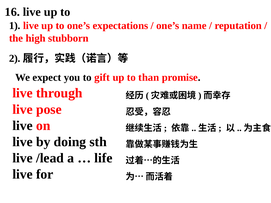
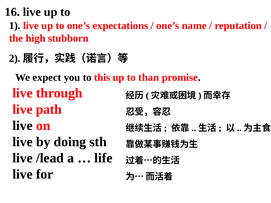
gift: gift -> this (102, 78)
pose: pose -> path (49, 109)
